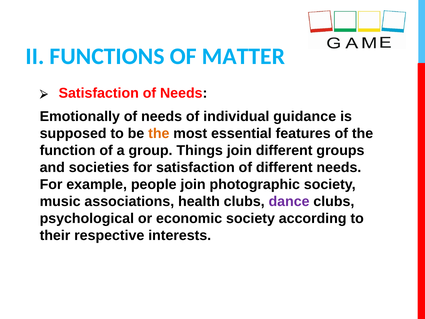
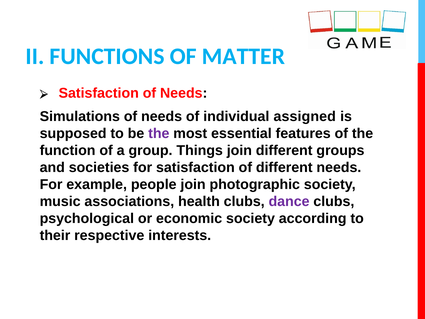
Emotionally: Emotionally -> Simulations (80, 116)
guidance: guidance -> assigned (305, 116)
the colour: orange -> purple (159, 133)
